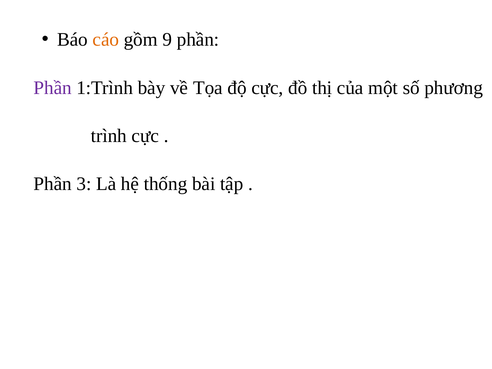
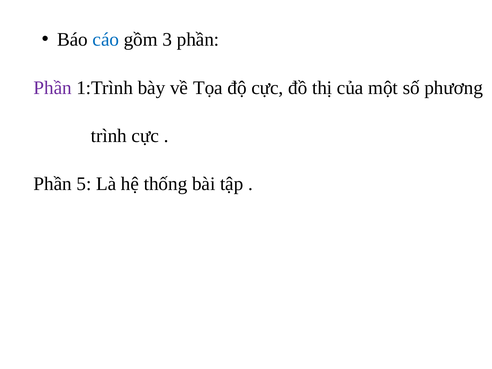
cáo colour: orange -> blue (106, 40)
9: 9 -> 3 (167, 40)
3: 3 -> 5 (84, 184)
